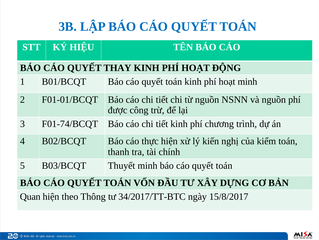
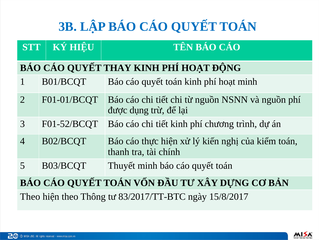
công: công -> dụng (139, 110)
F01-74/BCQT: F01-74/BCQT -> F01-52/BCQT (70, 124)
Quan: Quan -> Theo (30, 196)
34/2017/TT-BTC: 34/2017/TT-BTC -> 83/2017/TT-BTC (152, 196)
